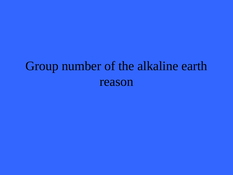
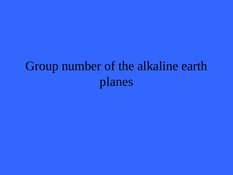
reason: reason -> planes (116, 81)
